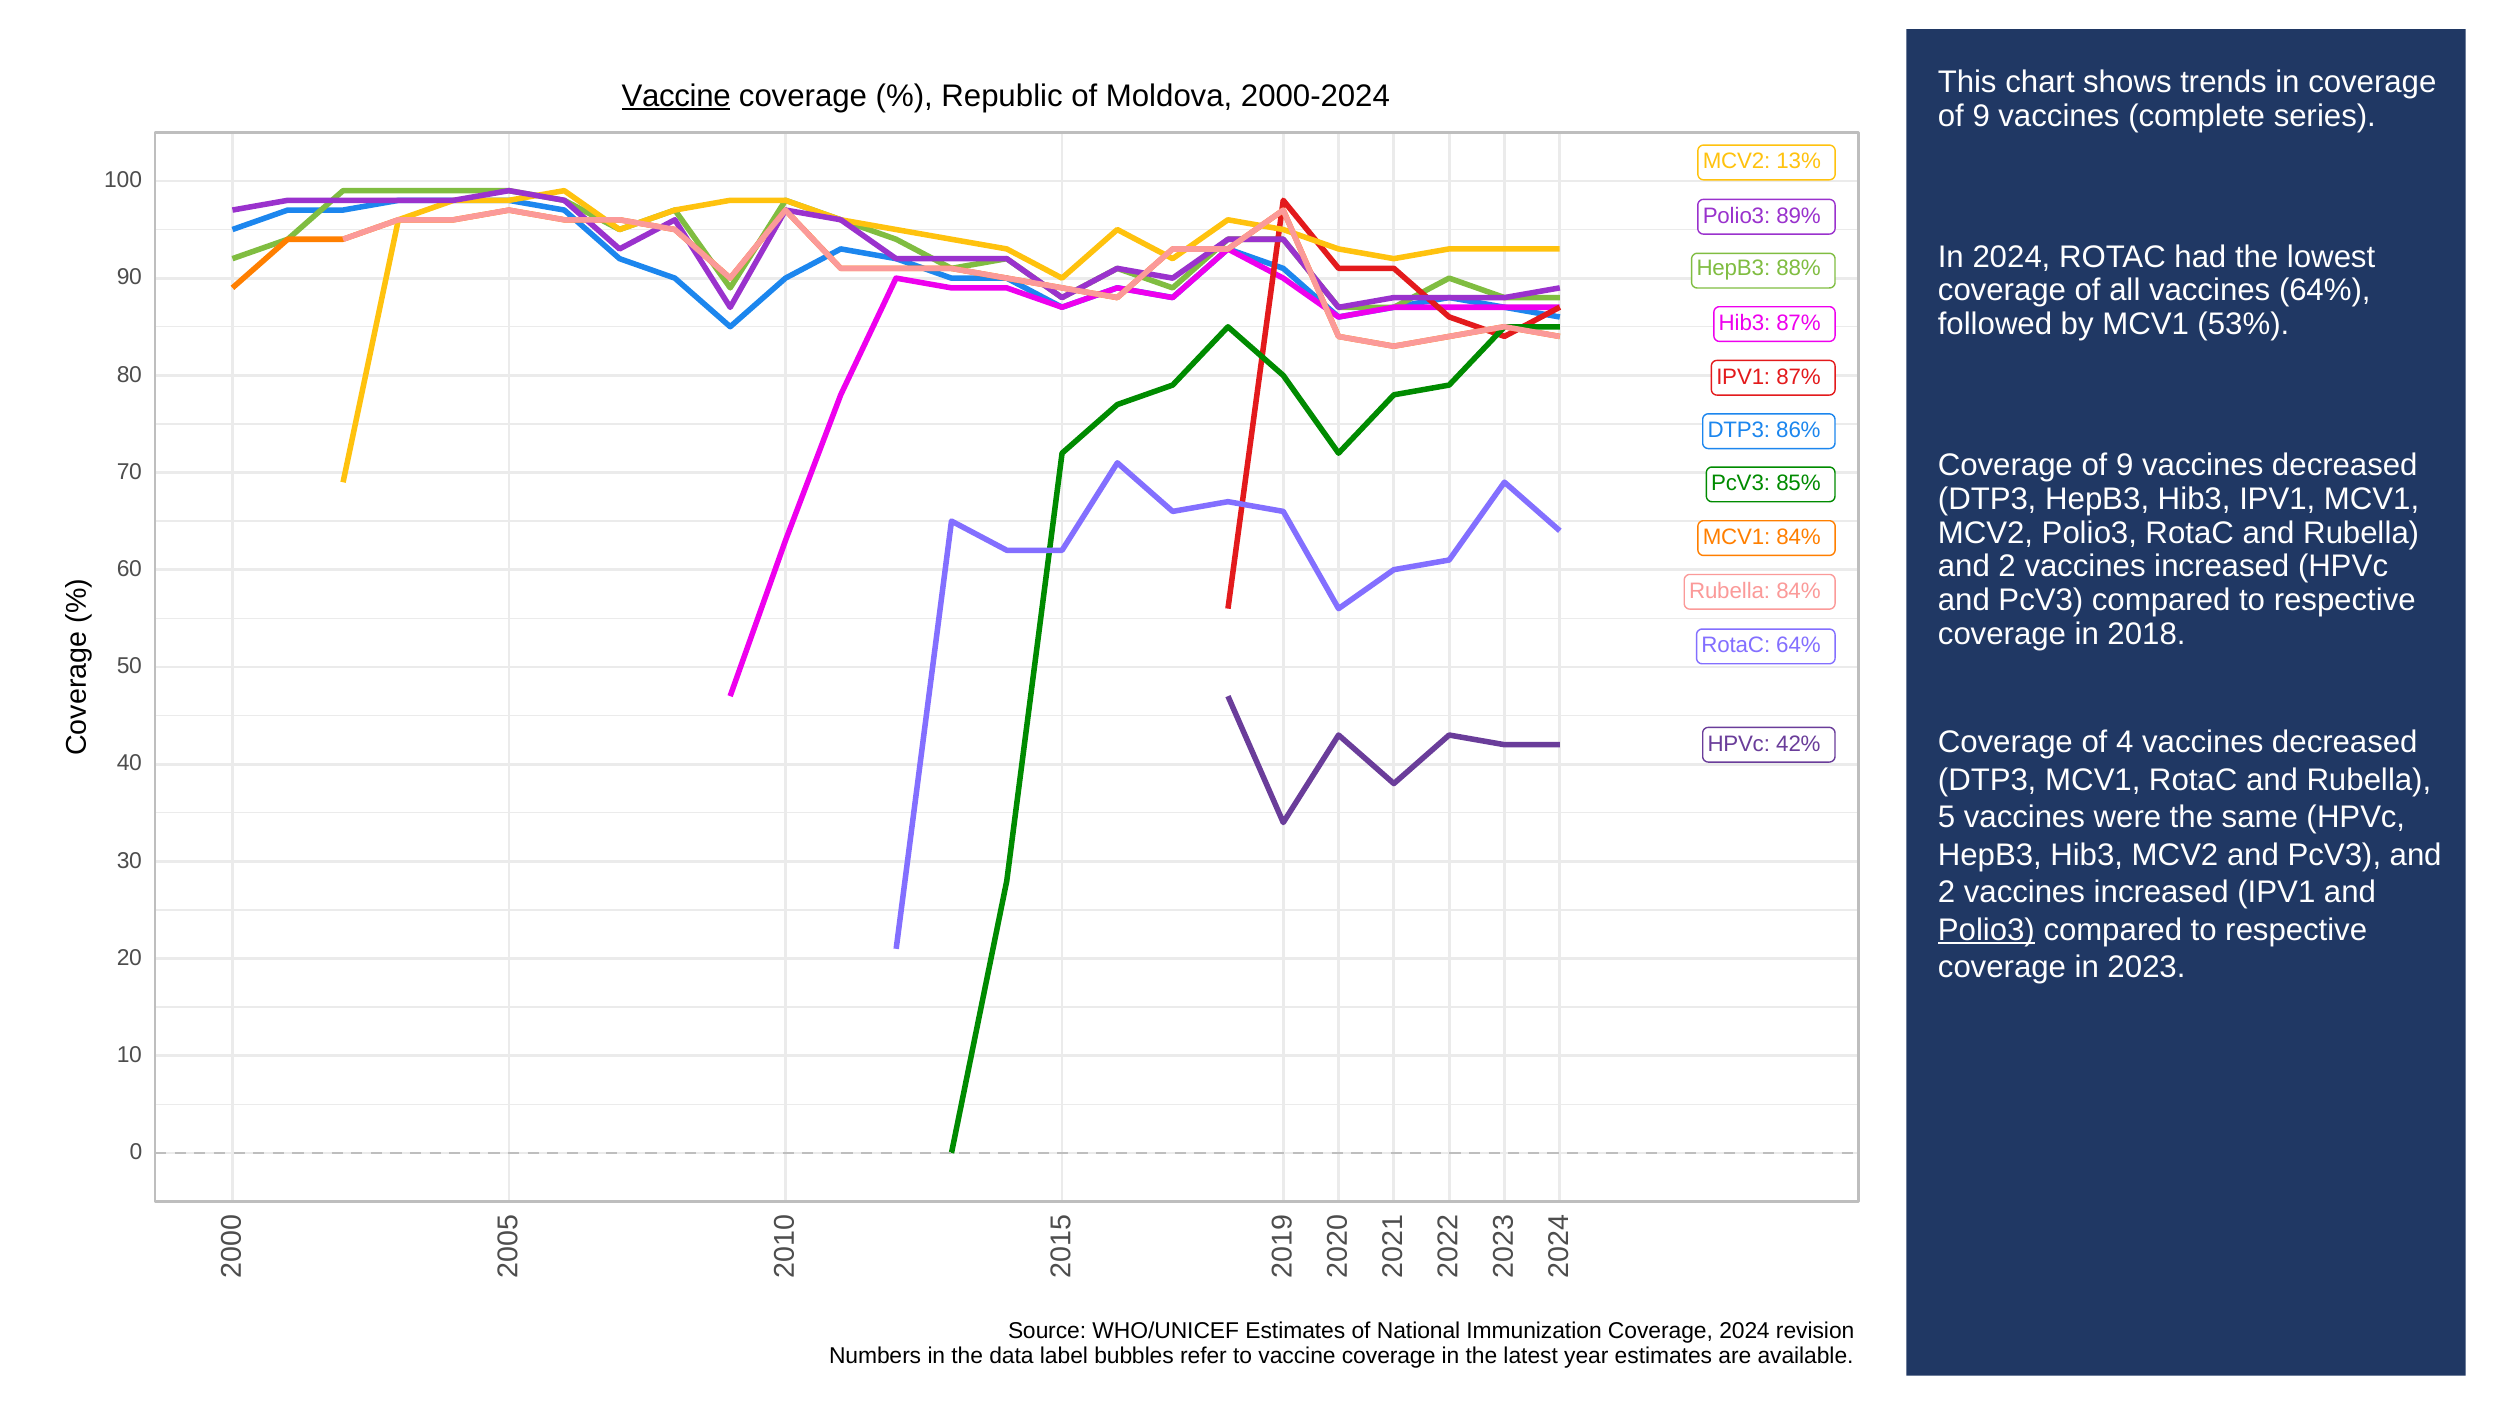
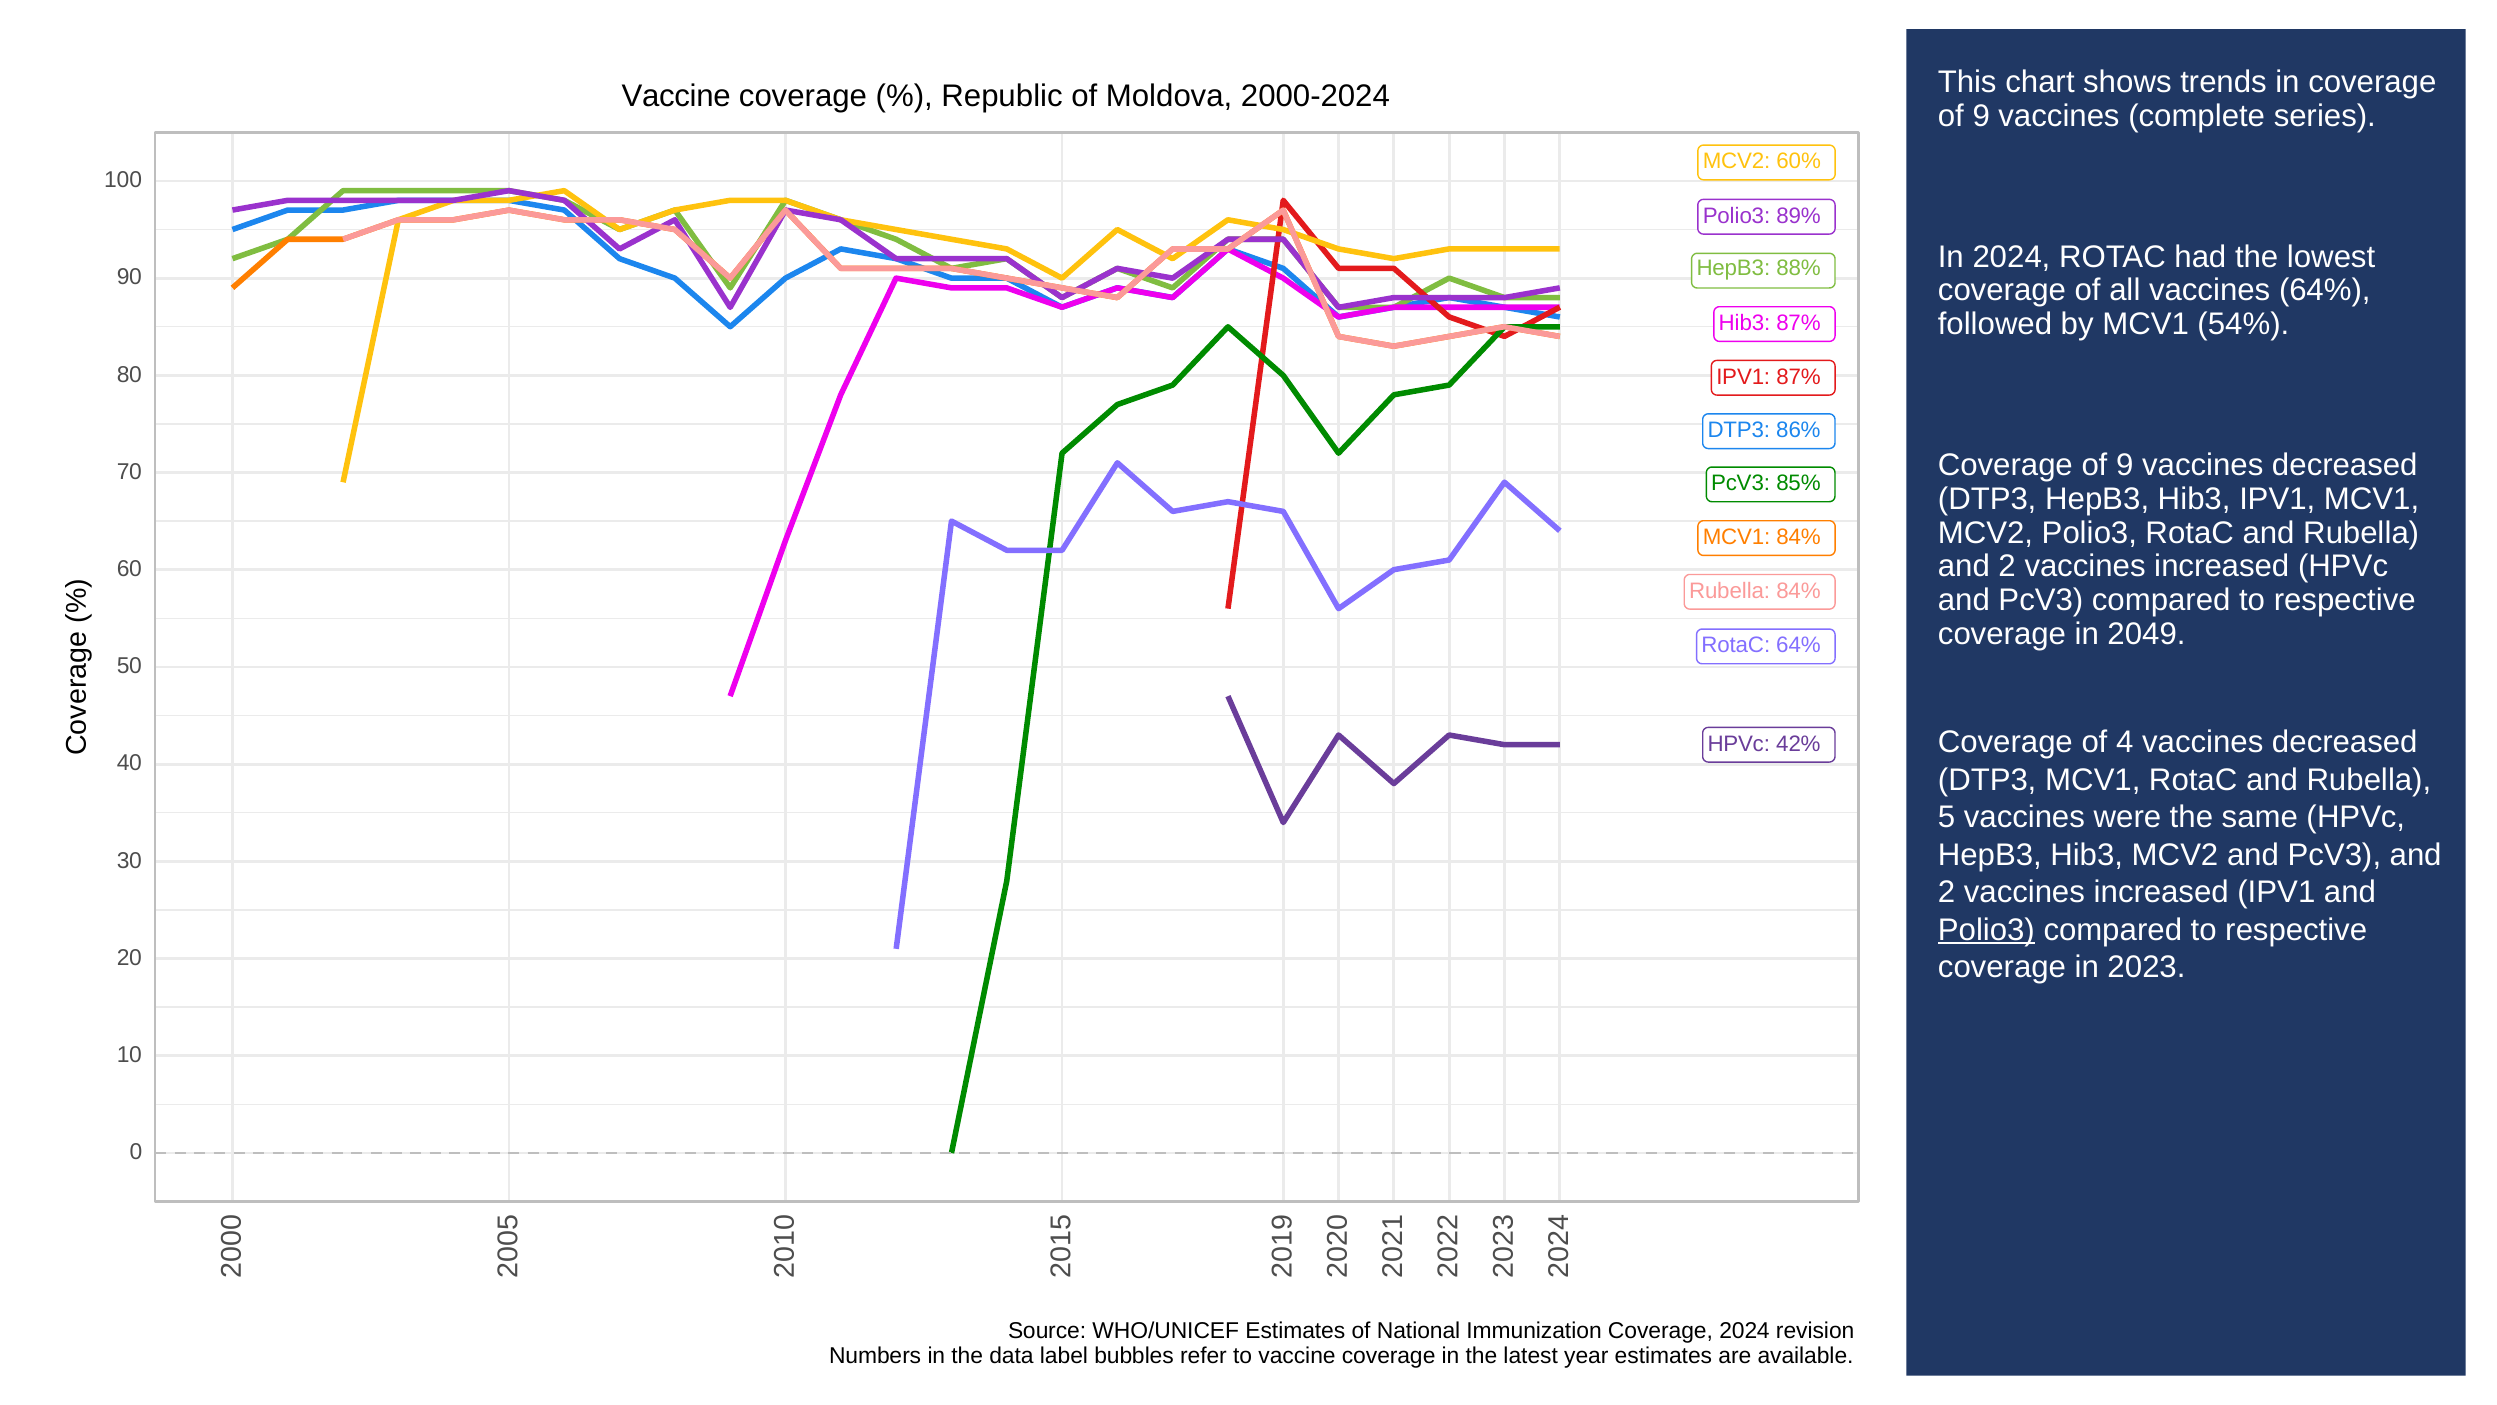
Vaccine underline: present -> none (676, 96)
13%: 13% -> 60% (1799, 161)
53%: 53% -> 54% (2243, 324)
2018: 2018 -> 2049 (2147, 634)
